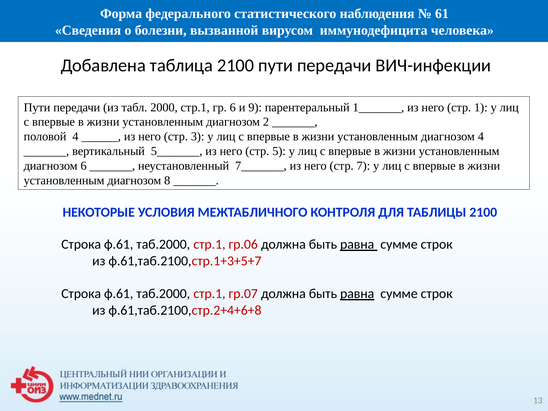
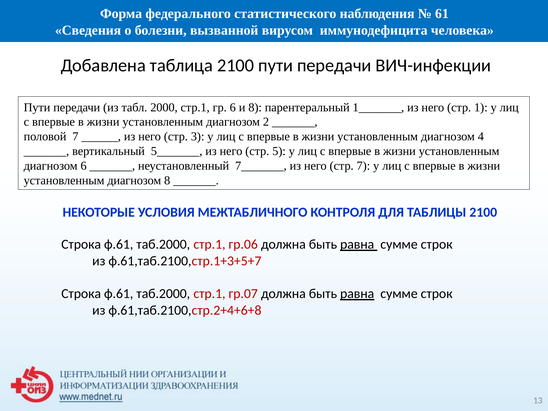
и 9: 9 -> 8 (255, 107)
половой 4: 4 -> 7 (75, 137)
